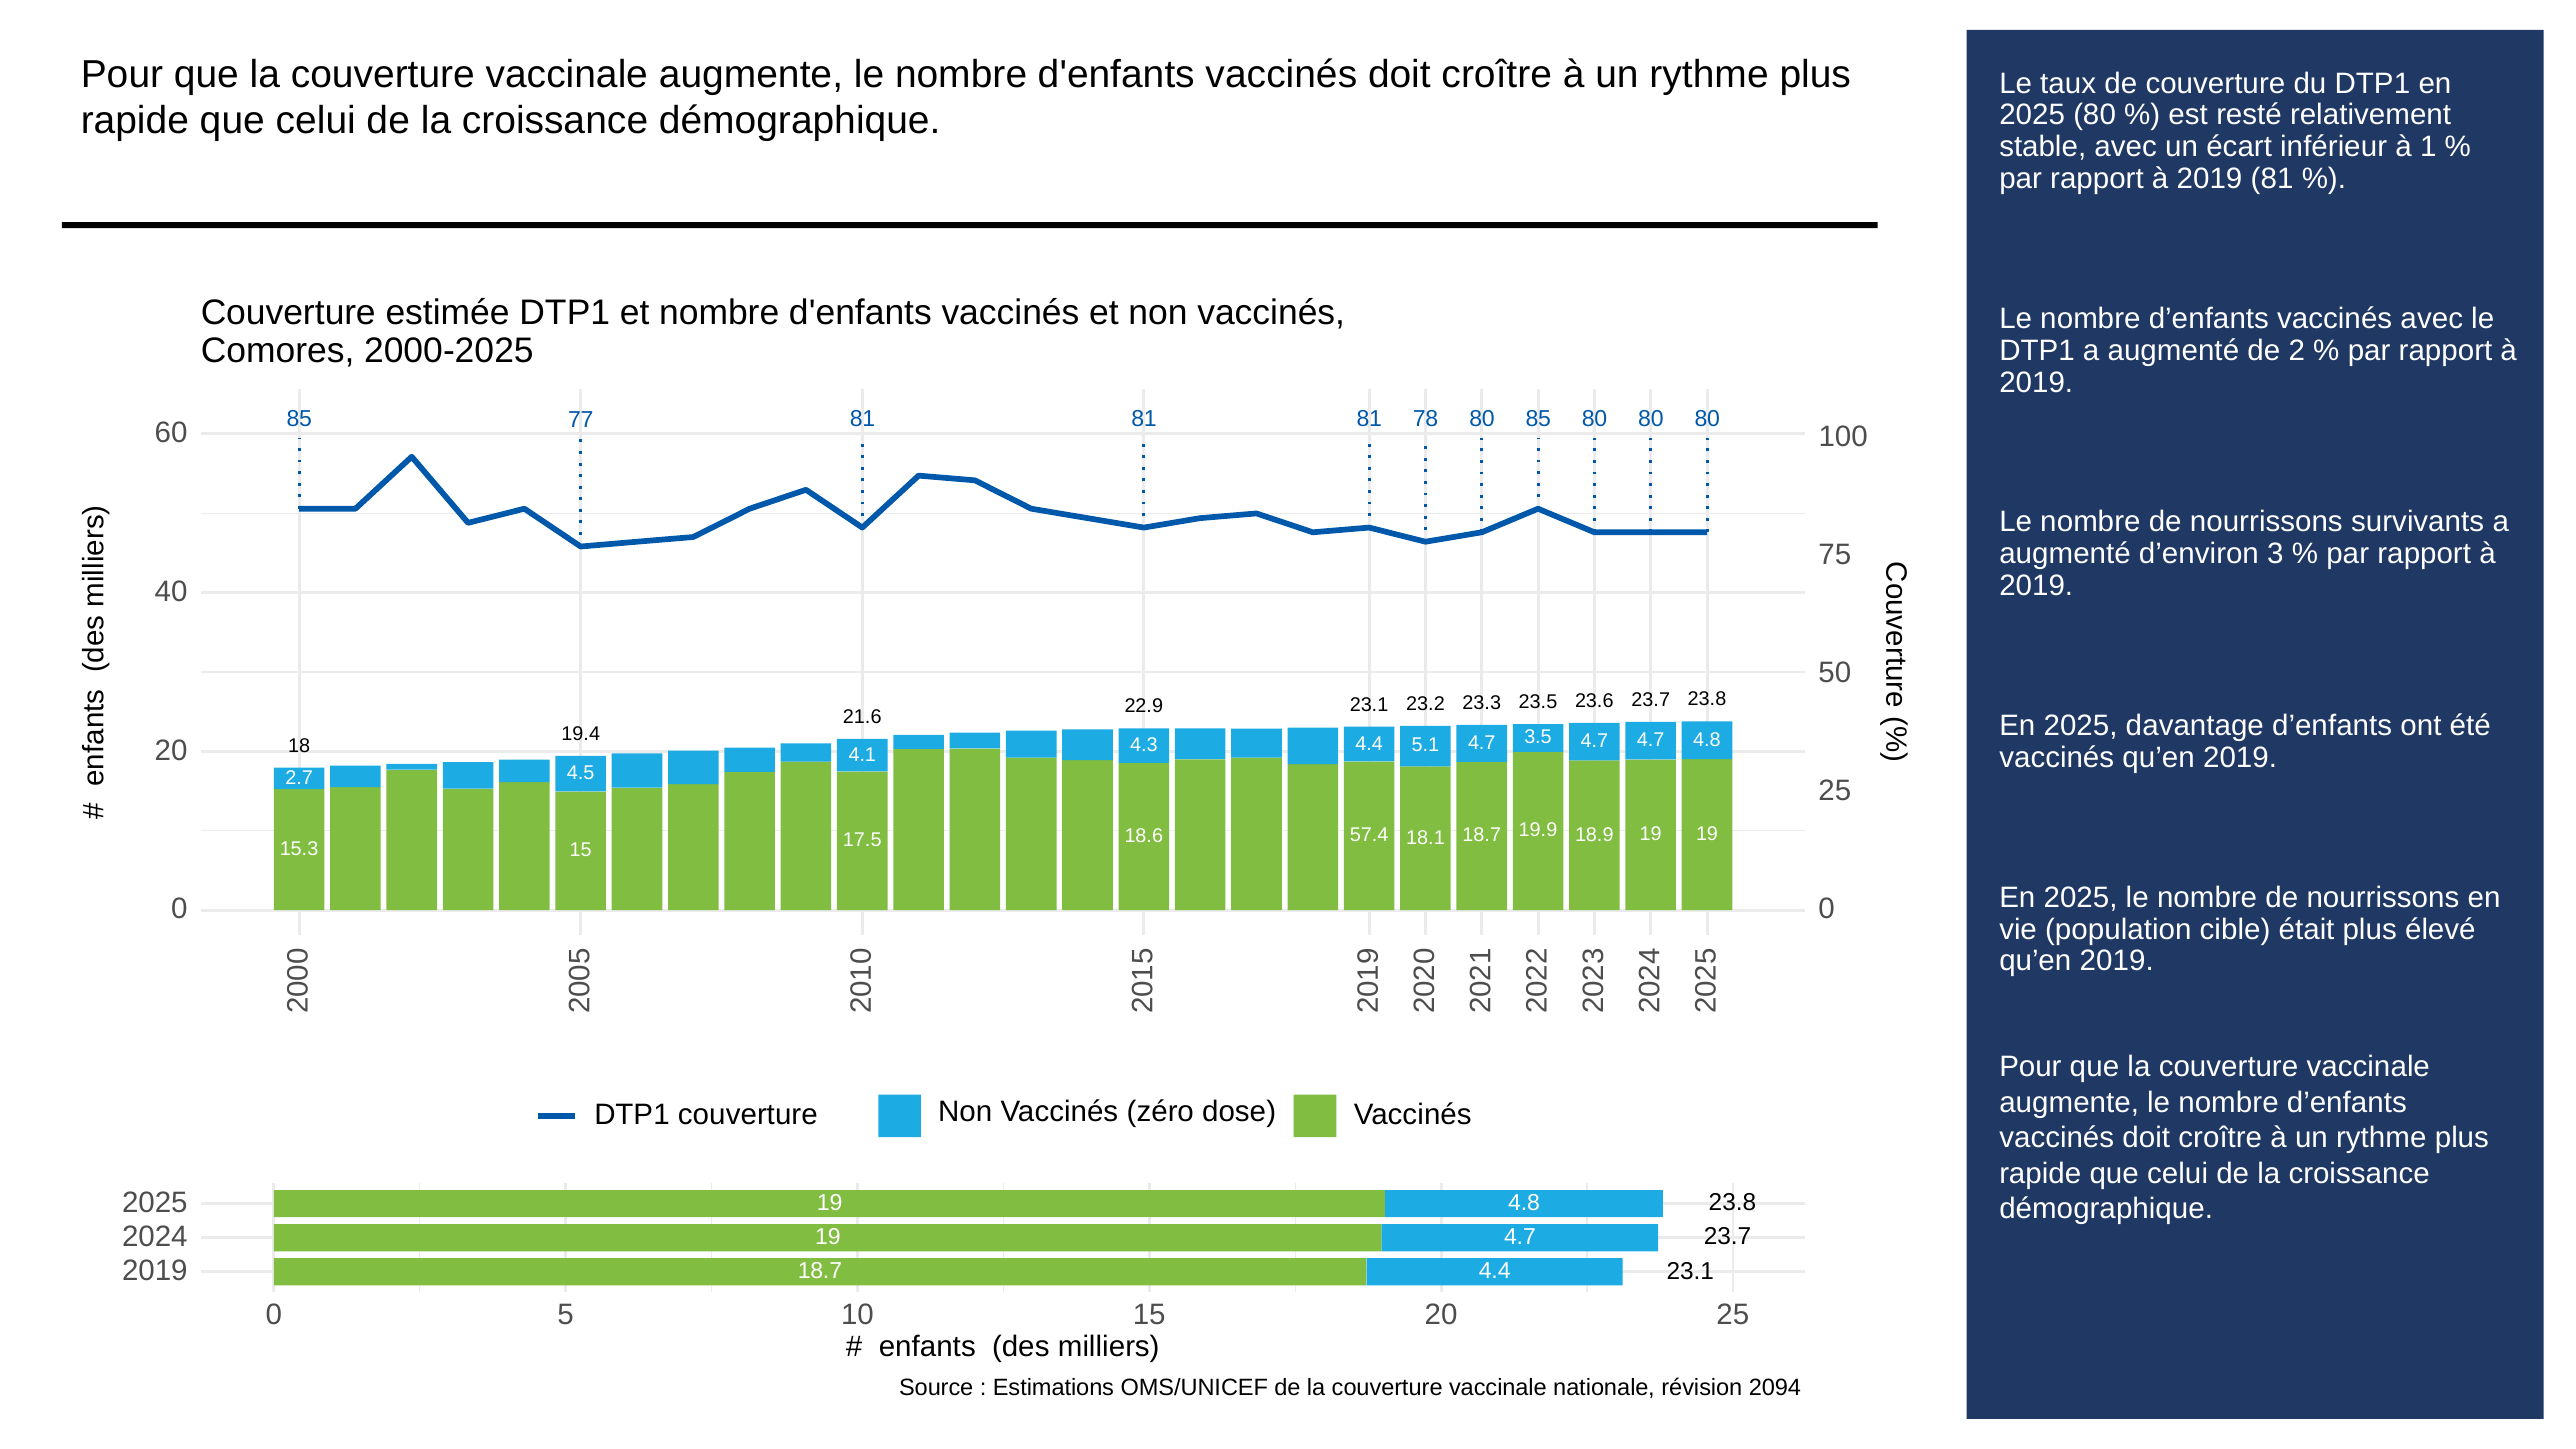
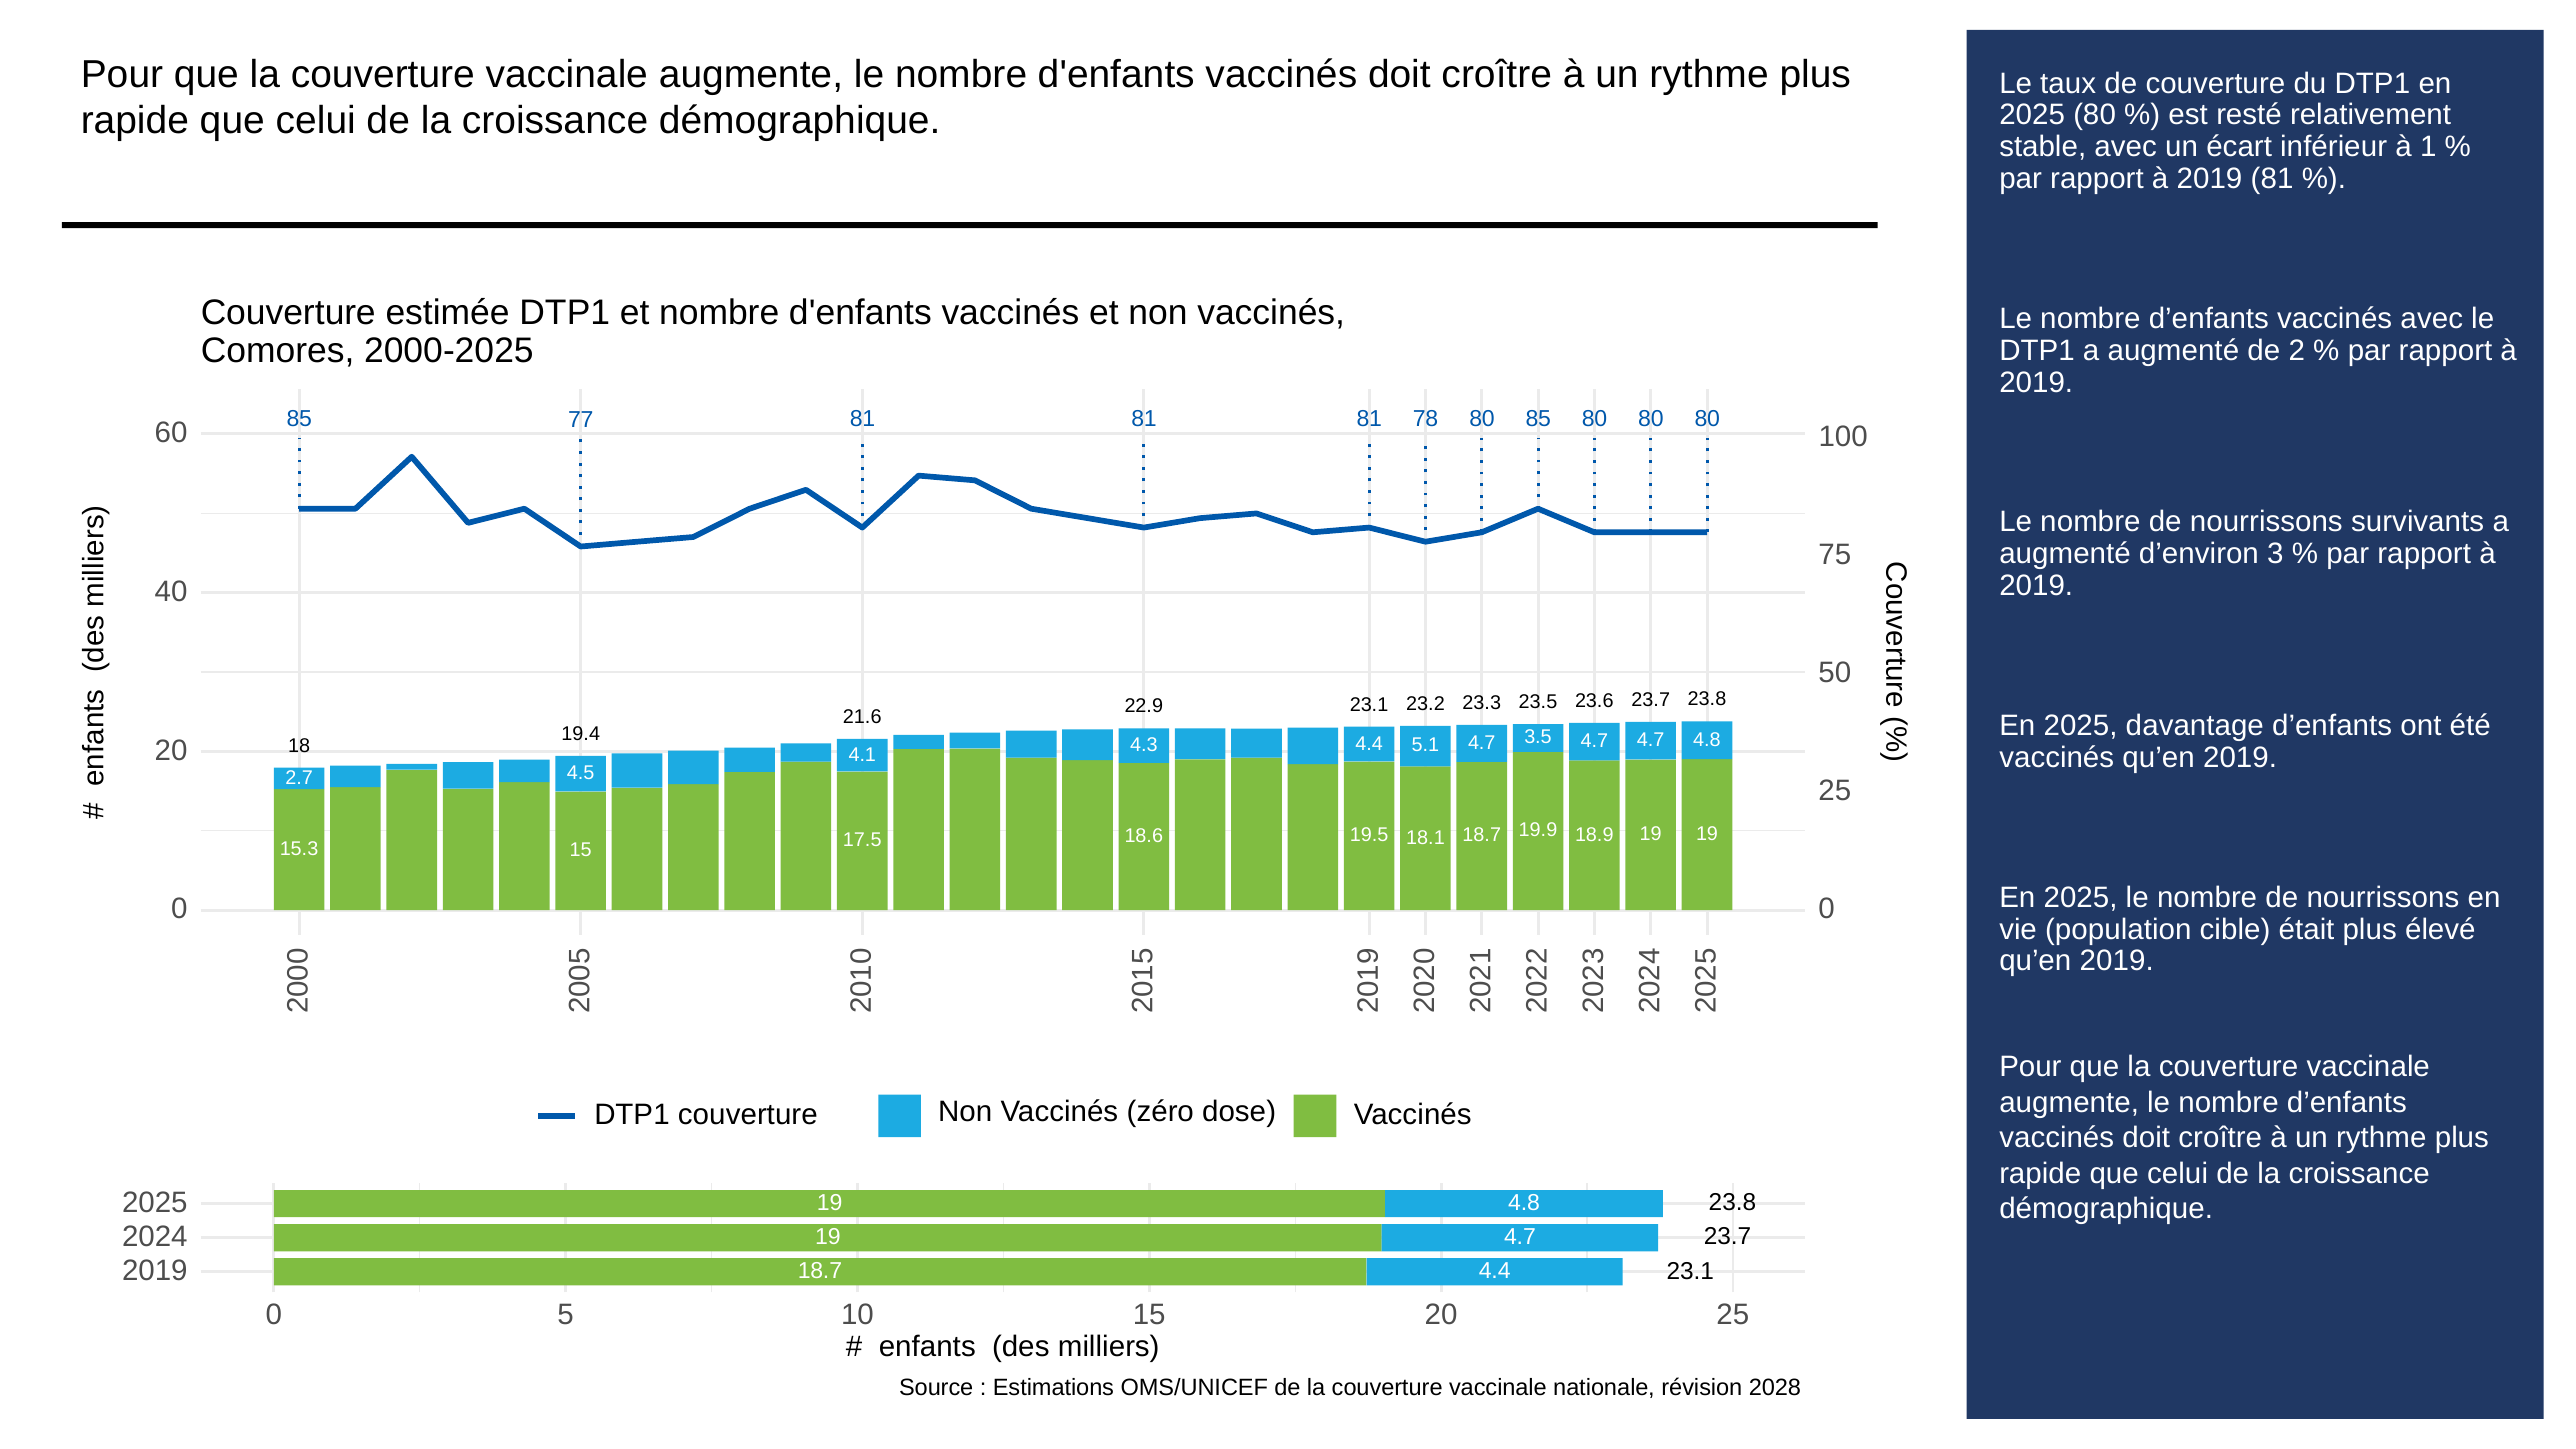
57.4: 57.4 -> 19.5 (1369, 835)
2094: 2094 -> 2028 (1775, 1388)
